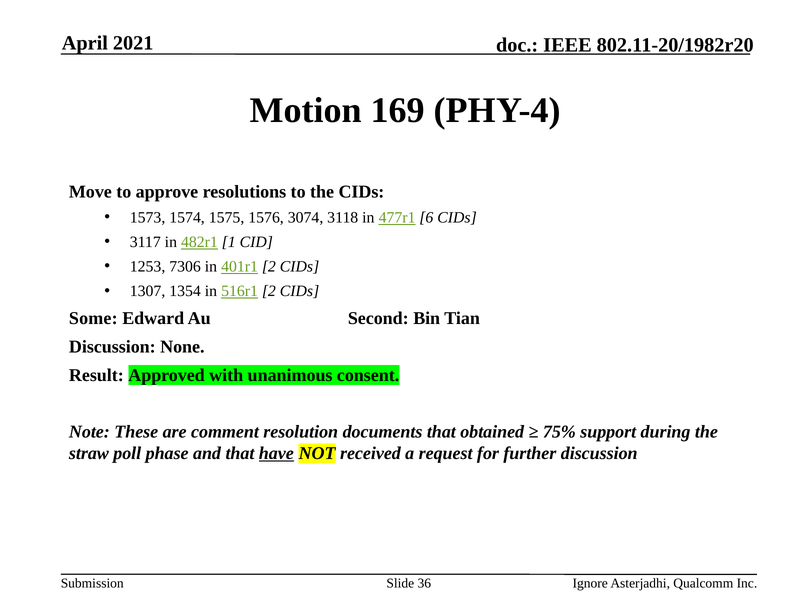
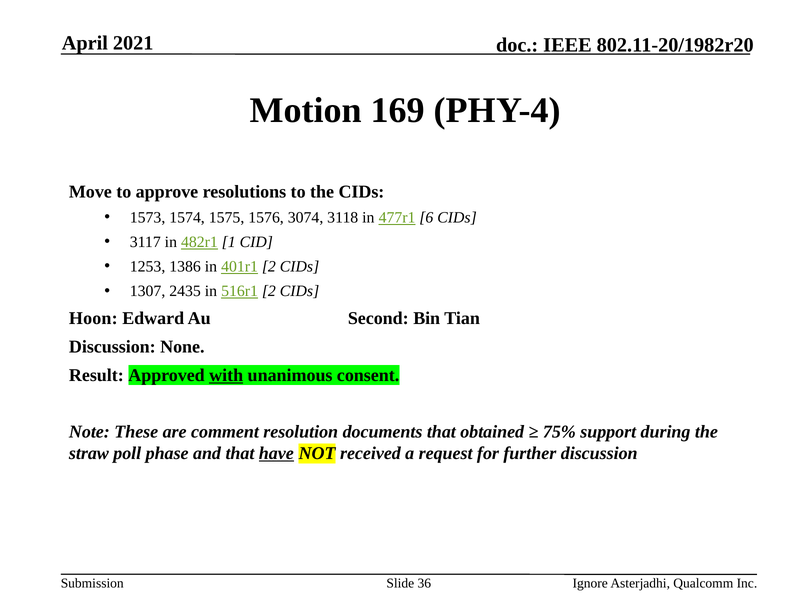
7306: 7306 -> 1386 (185, 267)
1354: 1354 -> 2435 (185, 291)
Some: Some -> Hoon (93, 318)
with underline: none -> present (226, 375)
